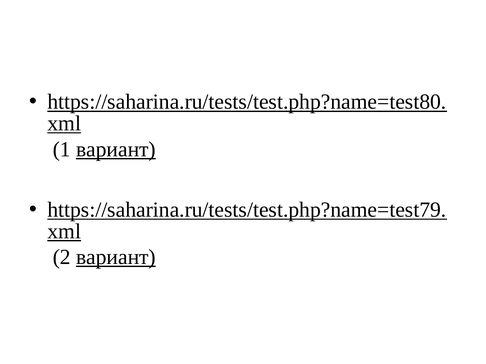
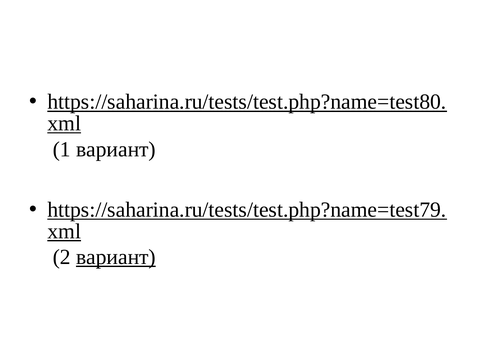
вариант underline: present -> none (116, 149)
